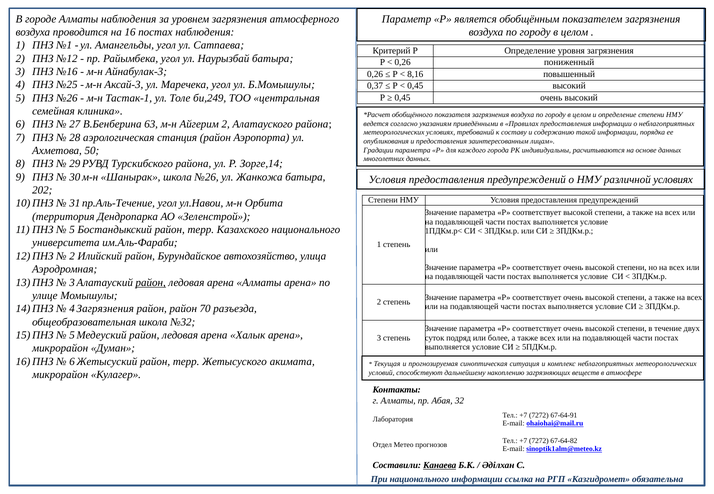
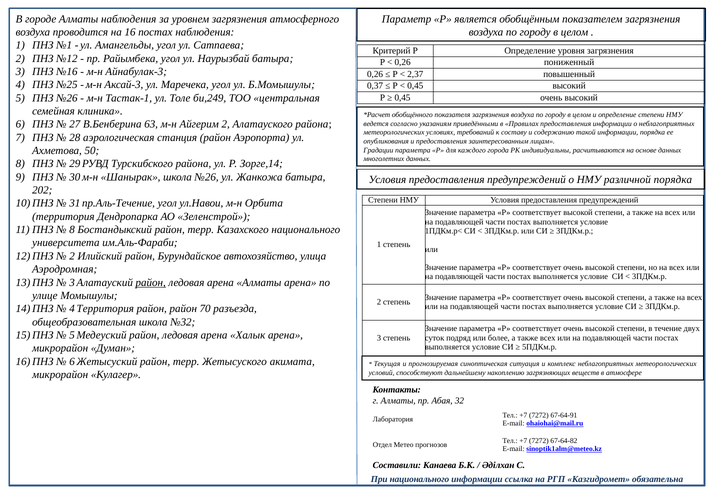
8,16: 8,16 -> 2,37 (415, 74)
различной условиях: условиях -> порядка (673, 180)
5: 5 -> 8 (72, 230)
4 Загрязнения: Загрязнения -> Территория (105, 309)
Канаева underline: present -> none (440, 466)
